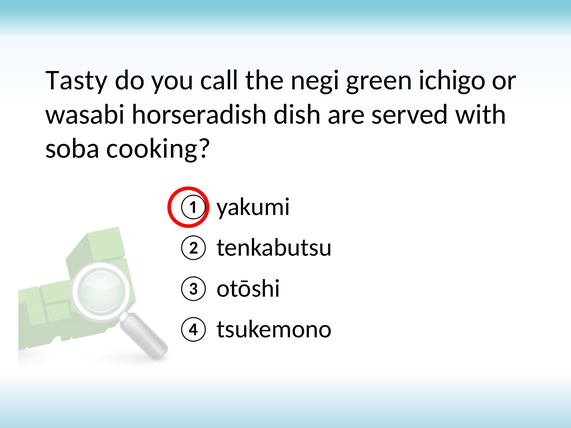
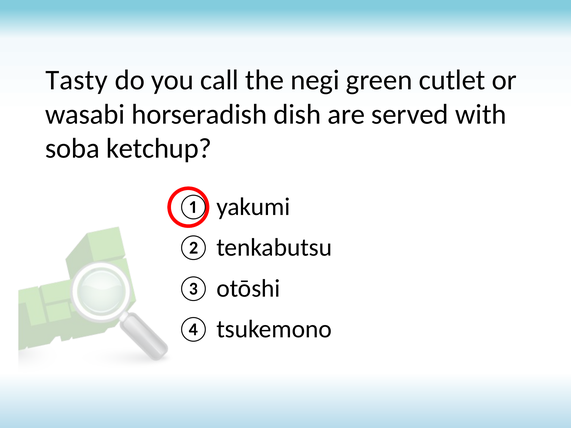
ichigo: ichigo -> cutlet (452, 80)
cooking: cooking -> ketchup (159, 149)
